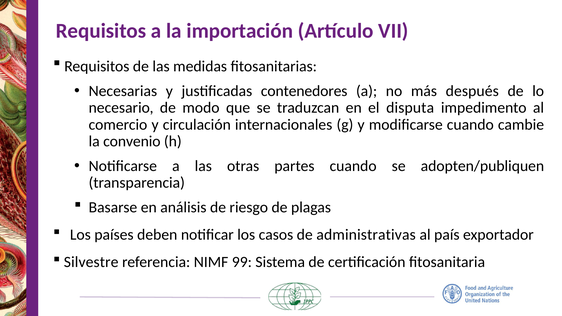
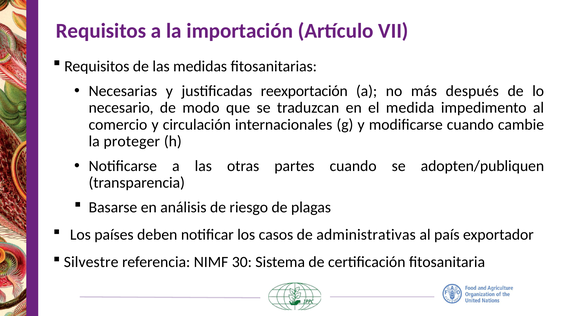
contenedores: contenedores -> reexportación (304, 91)
disputa: disputa -> medida (410, 108)
convenio: convenio -> proteger (132, 141)
99: 99 -> 30 (242, 262)
